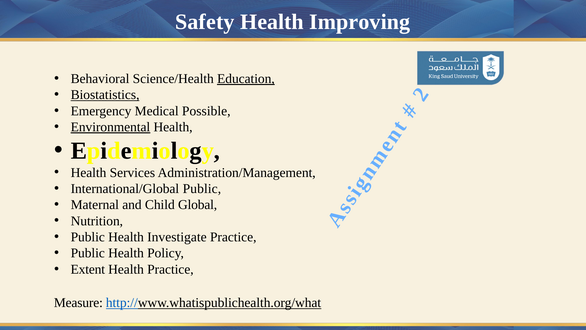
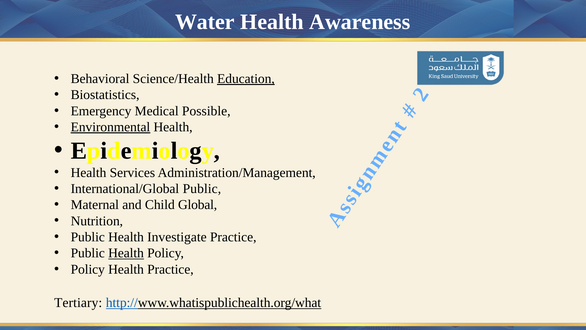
Safety: Safety -> Water (205, 22)
Improving: Improving -> Awareness (360, 22)
Biostatistics underline: present -> none (105, 95)
Health underline: none -> present (126, 253)
Extent: Extent -> Policy (88, 269)
Measure: Measure -> Tertiary (78, 302)
